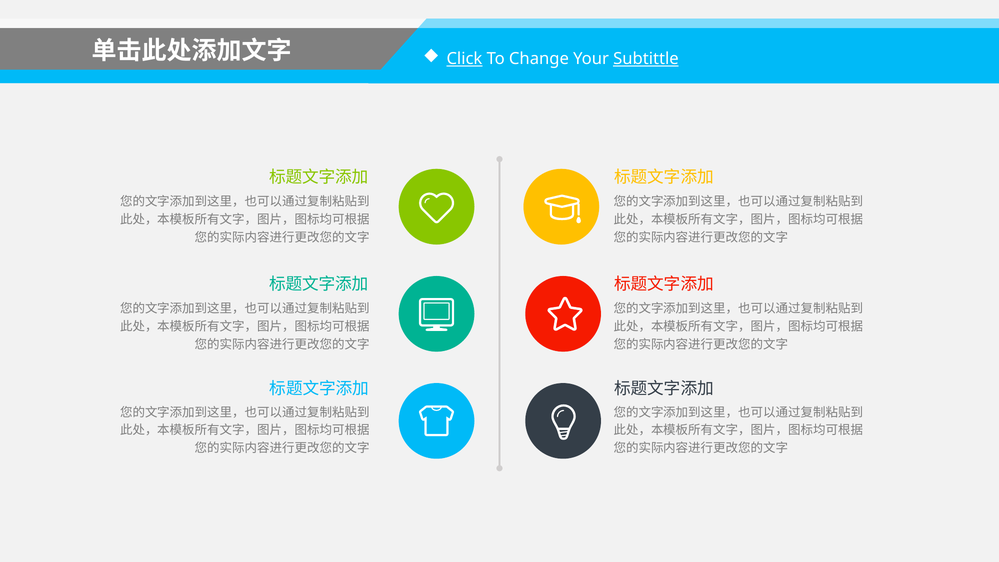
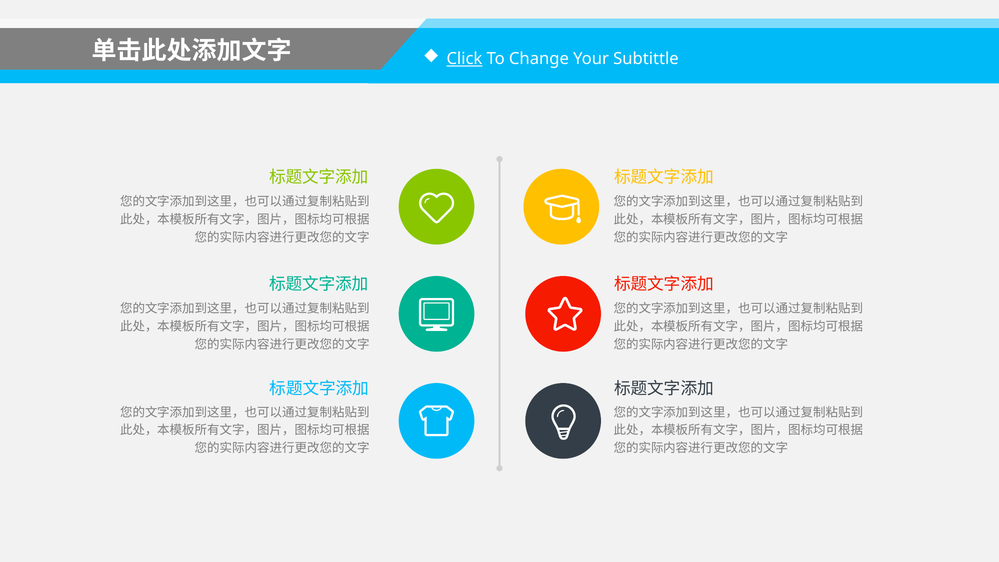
Subtittle underline: present -> none (646, 59)
